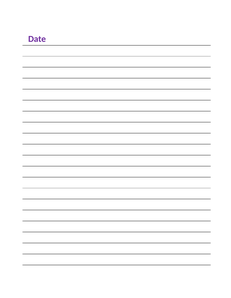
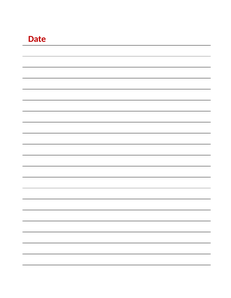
Date colour: purple -> red (37, 39)
